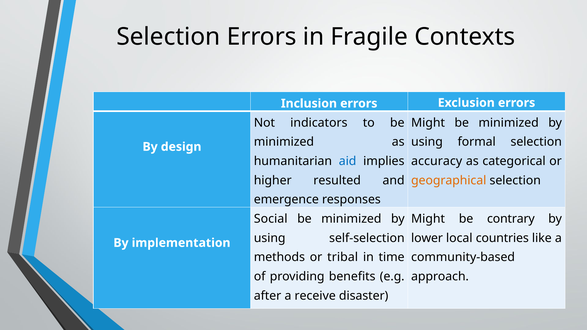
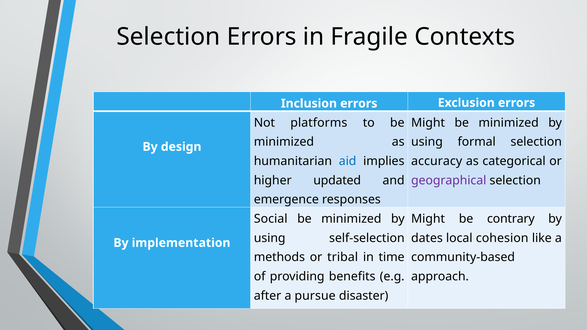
indicators: indicators -> platforms (319, 123)
resulted: resulted -> updated (337, 180)
geographical colour: orange -> purple (449, 180)
lower: lower -> dates (427, 238)
countries: countries -> cohesion (502, 238)
receive: receive -> pursue (315, 296)
